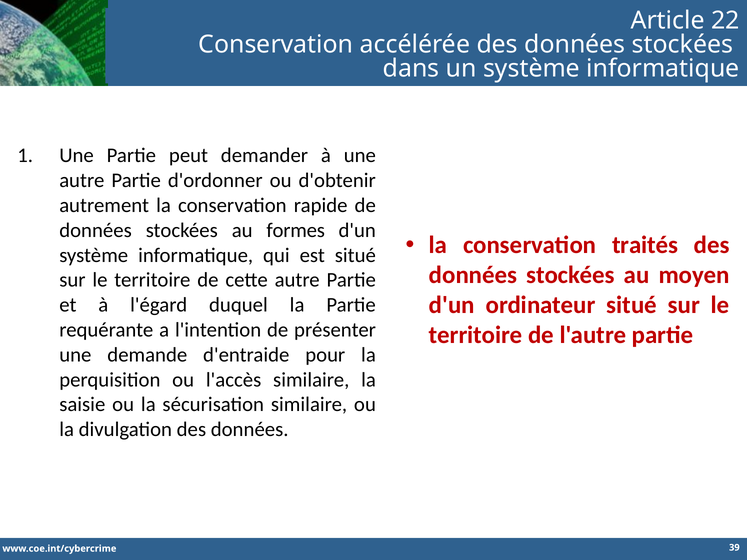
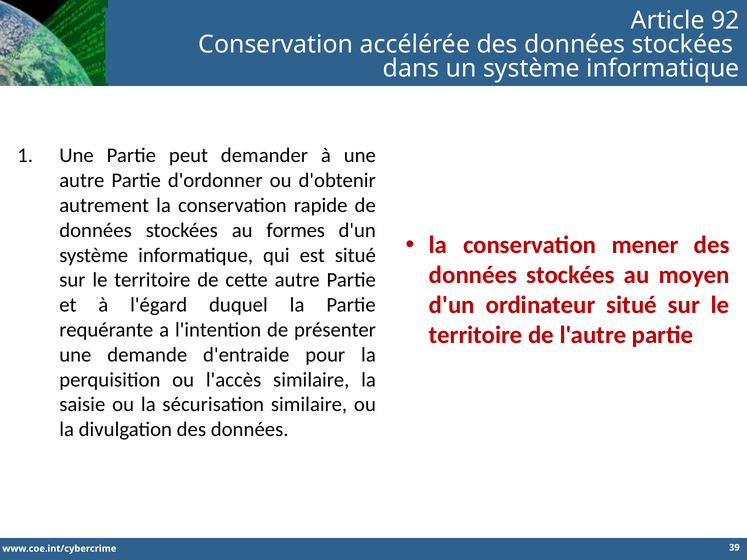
22: 22 -> 92 (725, 21)
traités: traités -> mener (645, 245)
